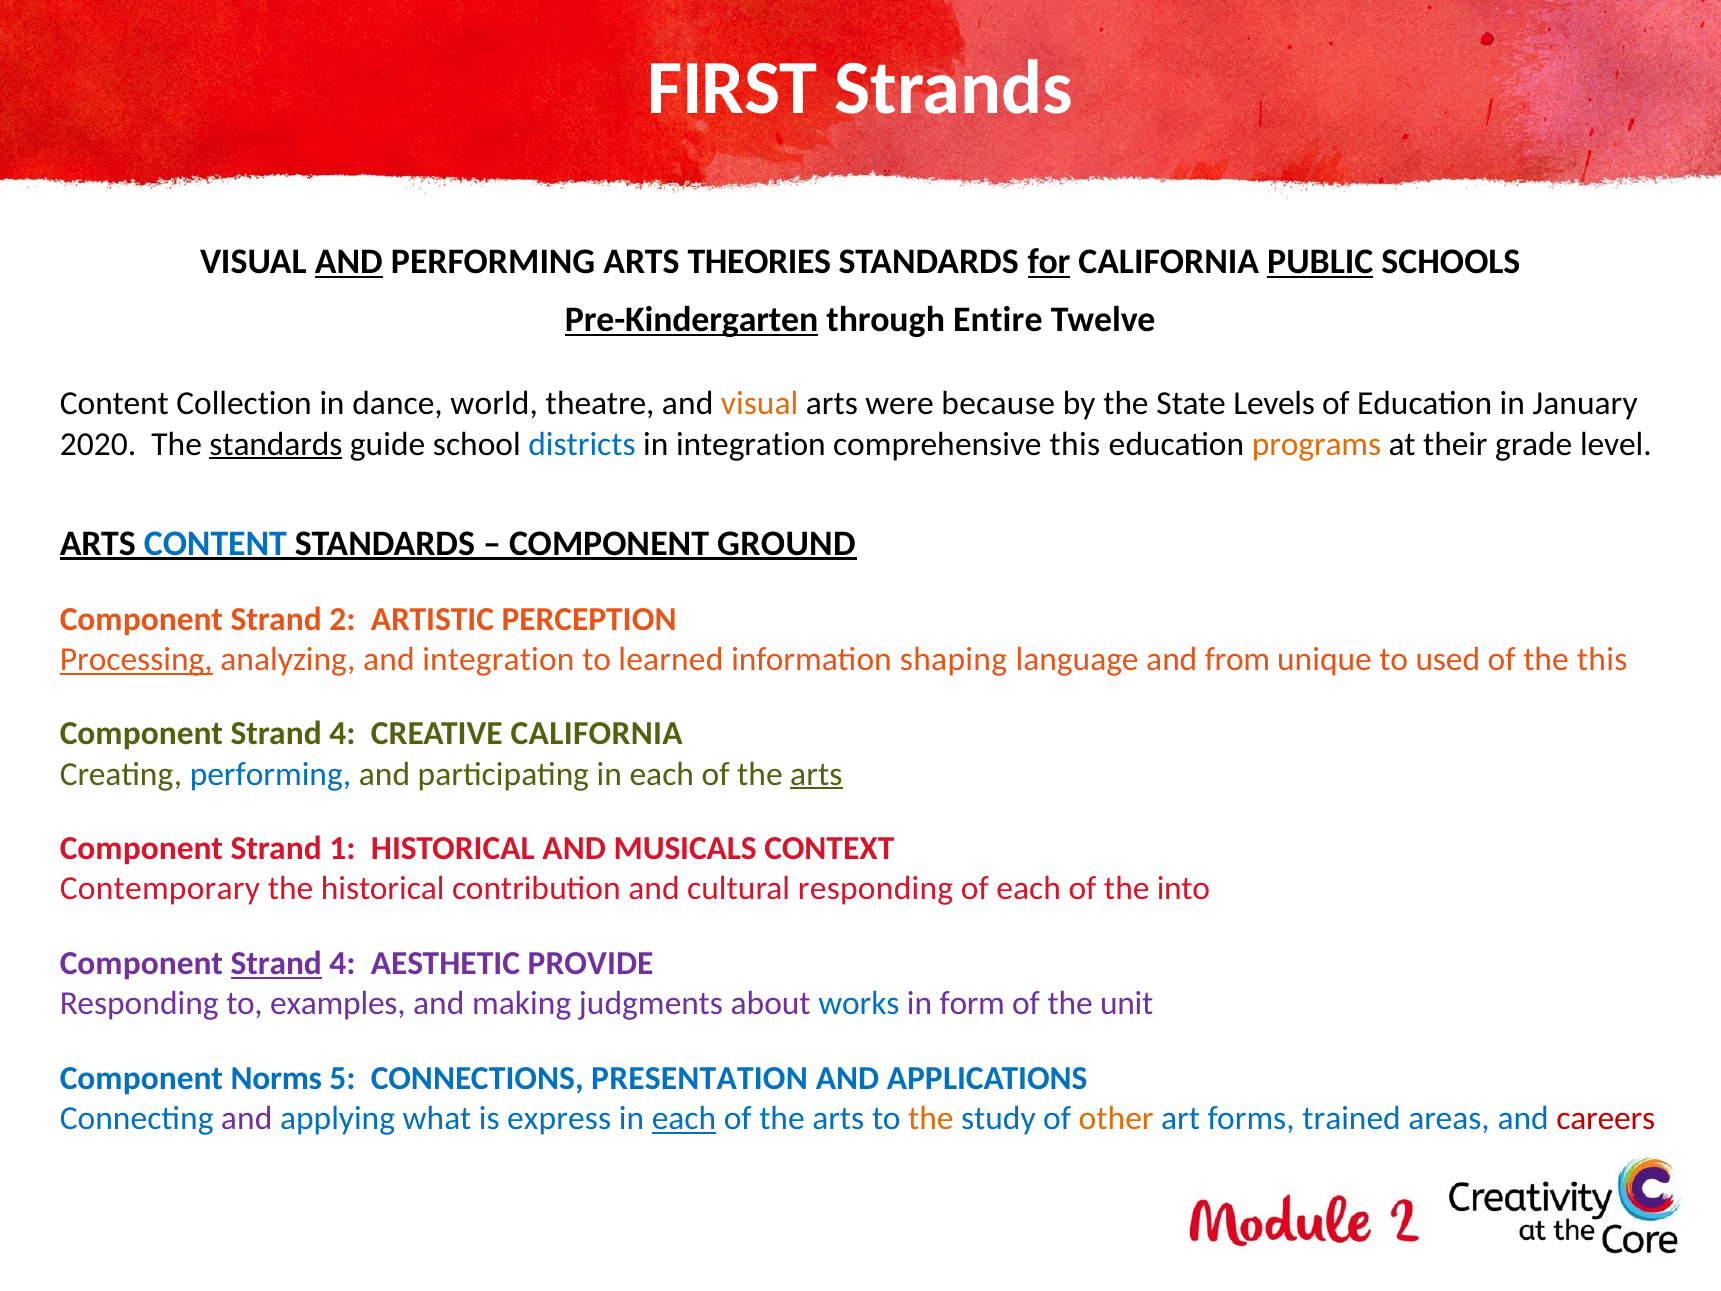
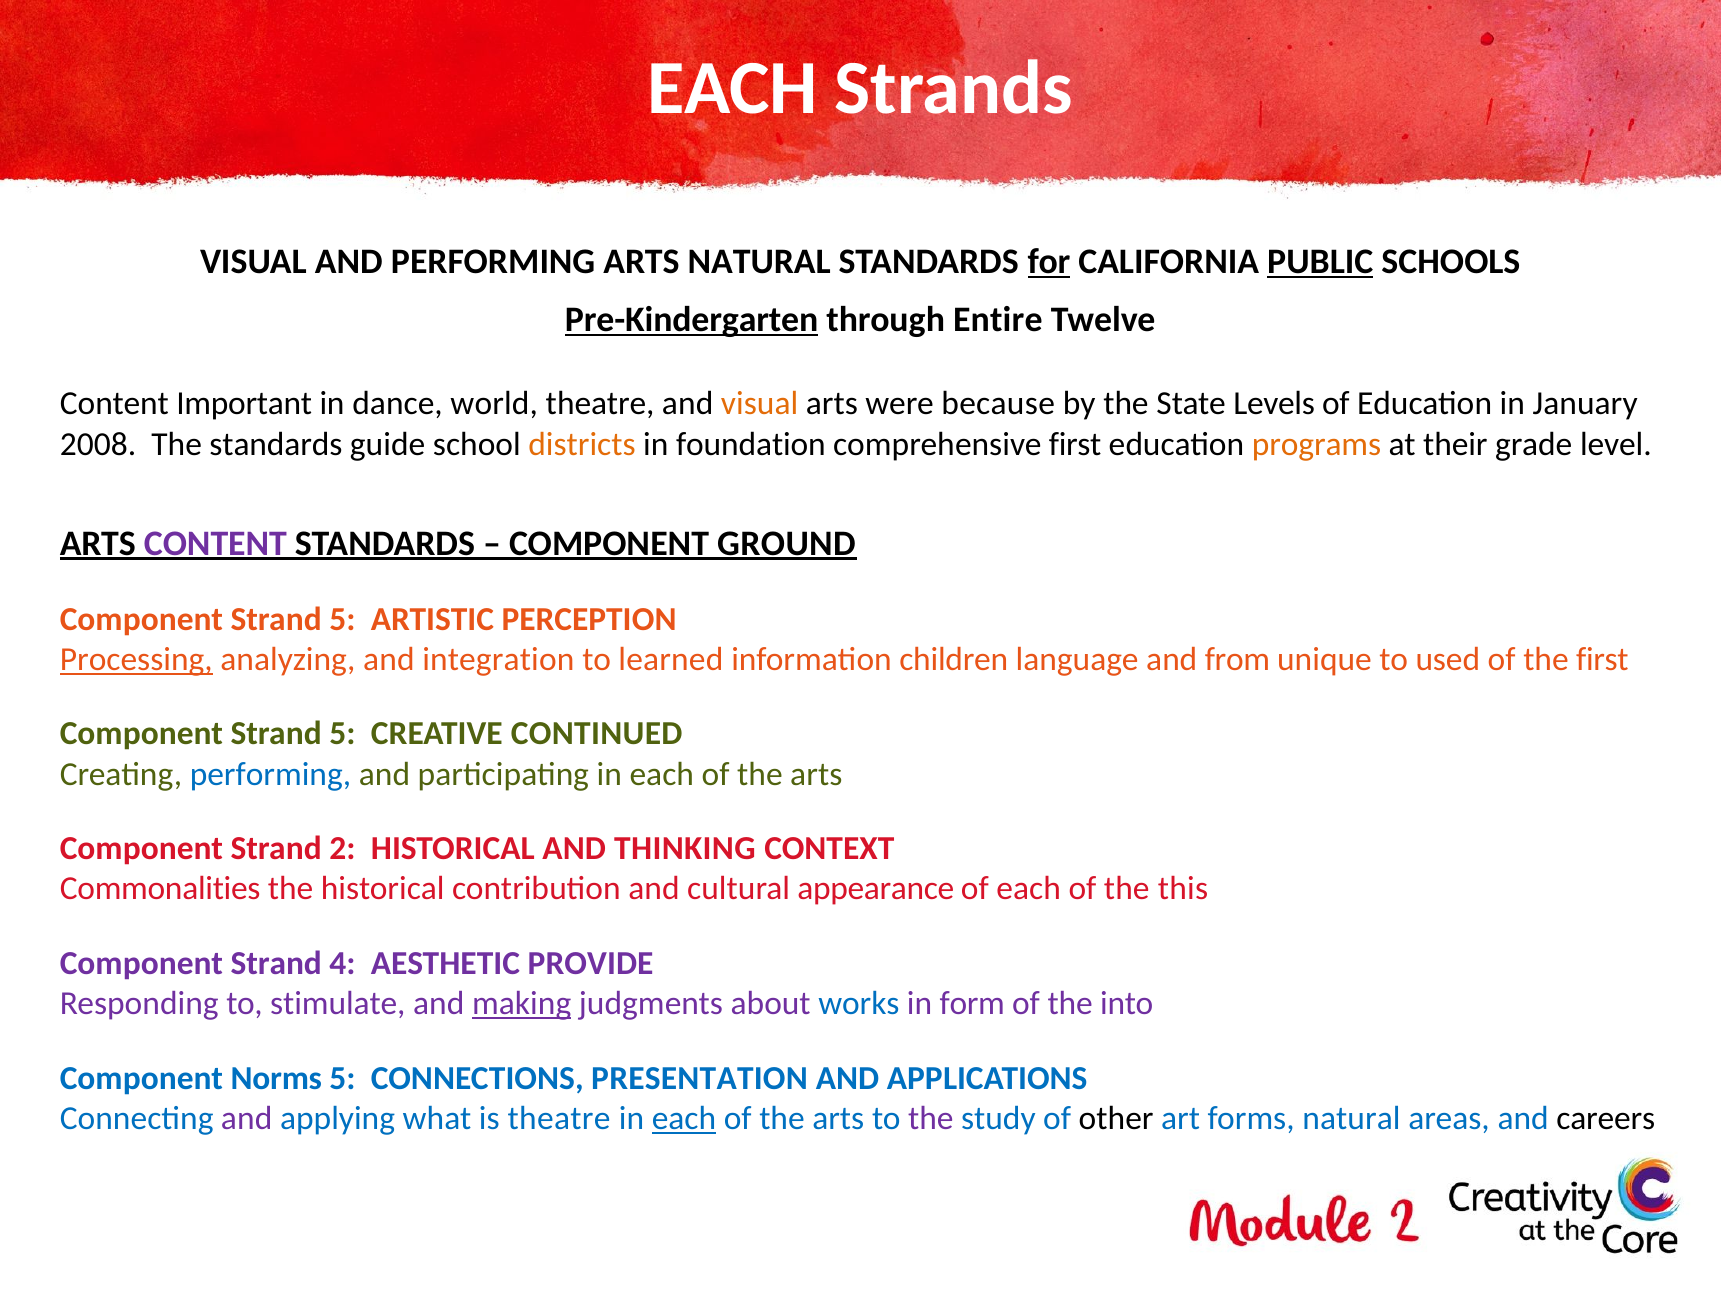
FIRST: FIRST -> EACH (733, 89)
AND underline: present -> none (349, 262)
ARTS THEORIES: THEORIES -> NATURAL (759, 262)
Collection: Collection -> Important (244, 404)
2020: 2020 -> 2008 (98, 444)
standards underline: present -> none (276, 444)
districts colour: blue -> orange (582, 444)
in integration: integration -> foundation (751, 444)
comprehensive this: this -> first (1075, 444)
CONTENT colour: blue -> purple (215, 543)
2: 2 -> 5 (342, 619)
shaping: shaping -> children (954, 659)
the this: this -> first (1602, 659)
4: 4 -> 5 (342, 734)
CREATIVE CALIFORNIA: CALIFORNIA -> CONTINUED (597, 734)
arts underline: present -> none (816, 774)
1: 1 -> 2 (342, 849)
MUSICALS: MUSICALS -> THINKING (685, 849)
Contemporary: Contemporary -> Commonalities (160, 889)
cultural responding: responding -> appearance (876, 889)
into: into -> this (1183, 889)
Strand underline: present -> none (276, 963)
examples: examples -> stimulate (338, 1003)
making underline: none -> present (522, 1003)
unit: unit -> into (1127, 1003)
is express: express -> theatre (559, 1118)
the colour: orange -> purple (931, 1118)
other colour: orange -> black (1116, 1118)
forms trained: trained -> natural (1352, 1118)
careers colour: red -> black (1606, 1118)
